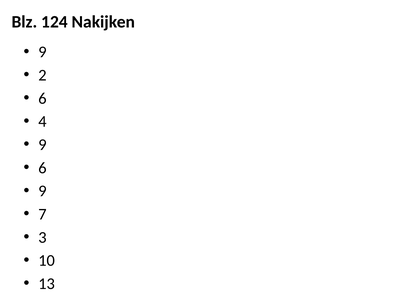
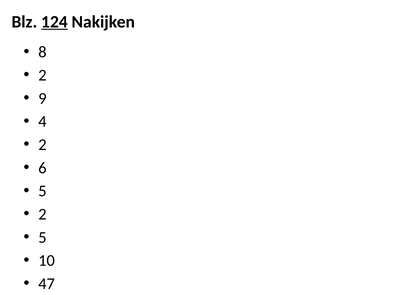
124 underline: none -> present (54, 22)
9: 9 -> 8 (42, 52)
6: 6 -> 9 (42, 98)
9: 9 -> 2 (42, 145)
9: 9 -> 5 (42, 191)
7: 7 -> 2 (42, 214)
3: 3 -> 5 (42, 237)
13: 13 -> 47 (47, 283)
